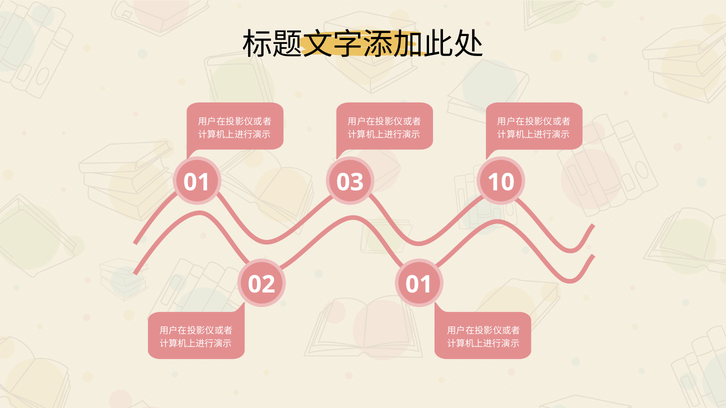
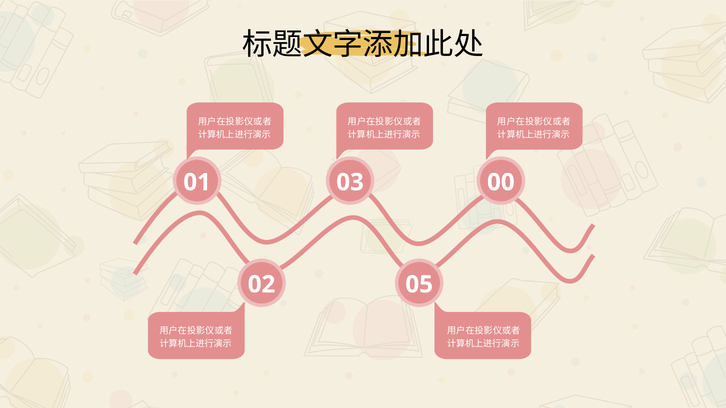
10: 10 -> 00 (501, 182)
02 01: 01 -> 05 (419, 285)
